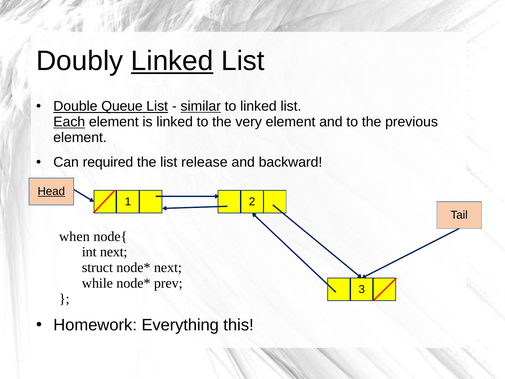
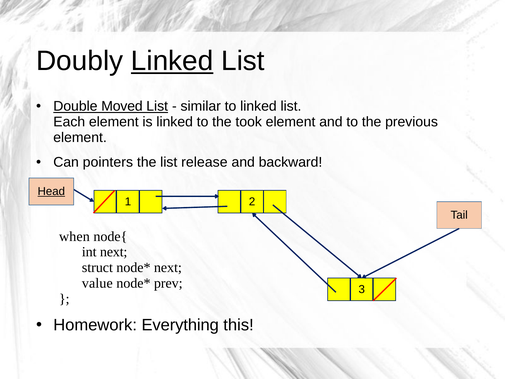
Queue: Queue -> Moved (122, 106)
similar underline: present -> none (201, 106)
Each underline: present -> none (69, 122)
very: very -> took (249, 122)
required: required -> pointers (108, 162)
while: while -> value (97, 283)
